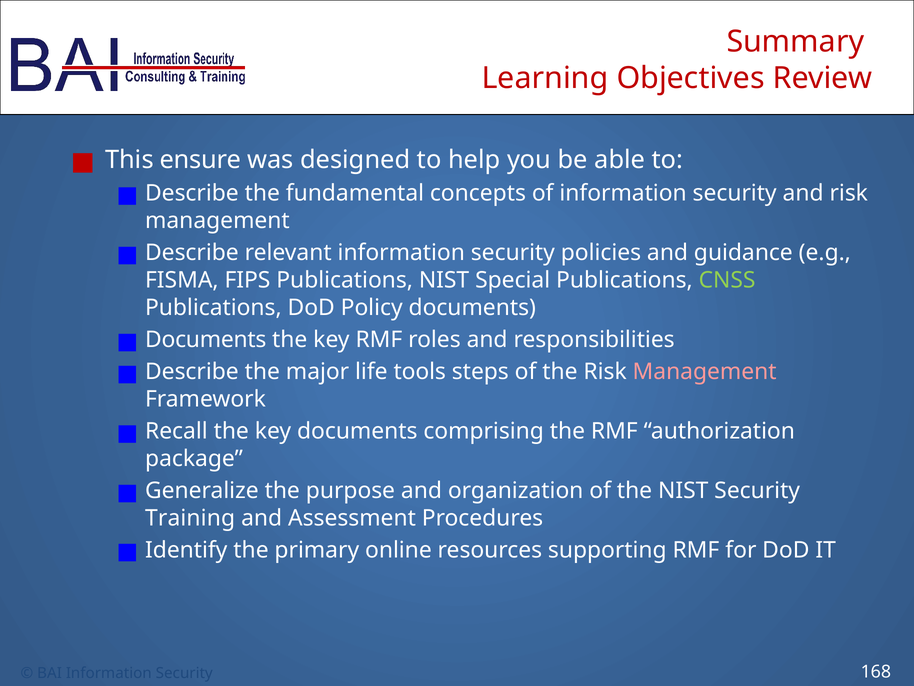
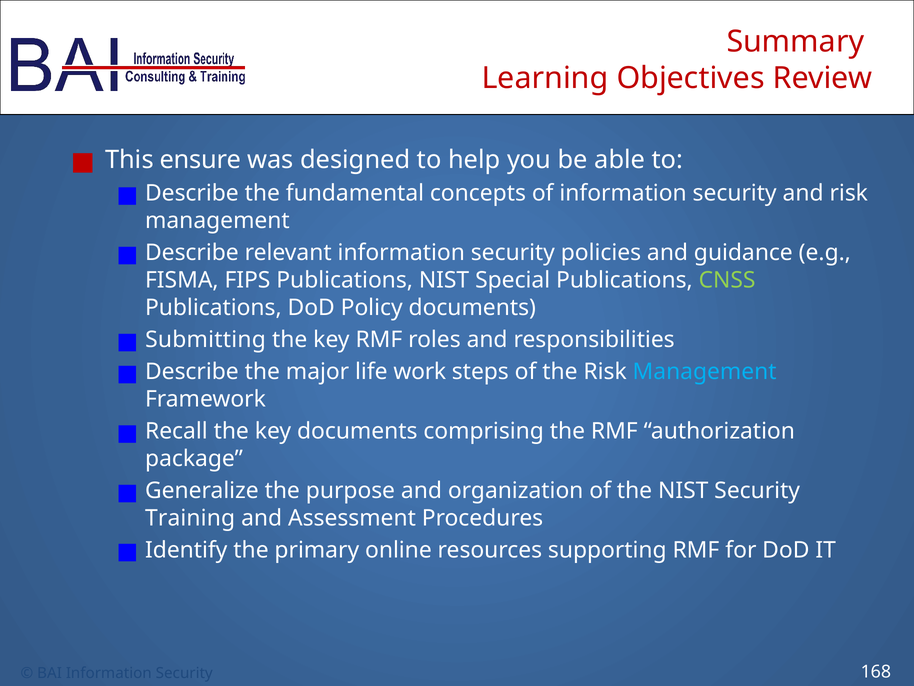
Documents: Documents -> Submitting (206, 340)
tools: tools -> work (420, 372)
Management colour: pink -> light blue (705, 372)
